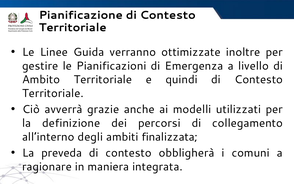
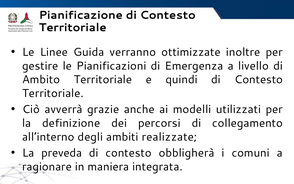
finalizzata: finalizzata -> realizzate (169, 137)
